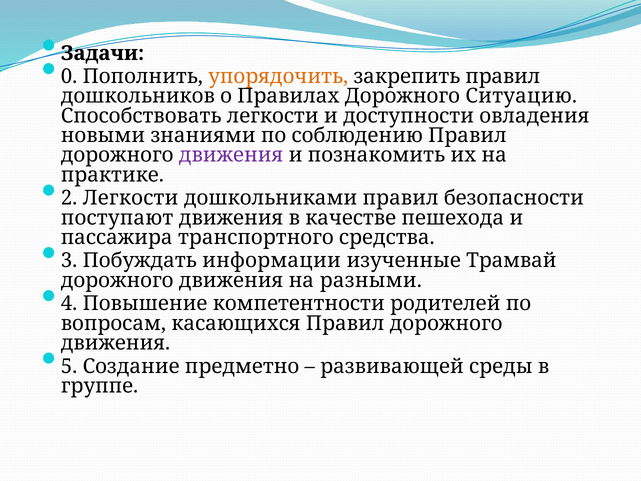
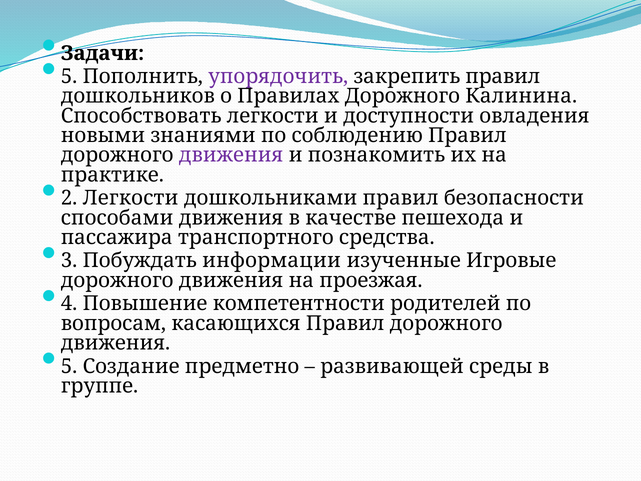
0: 0 -> 5 (69, 77)
упорядочить colour: orange -> purple (278, 77)
Ситуацию: Ситуацию -> Калинина (521, 96)
поступают: поступают -> способами (117, 218)
Трамвай: Трамвай -> Игровые (511, 261)
разными: разными -> проезжая (371, 280)
